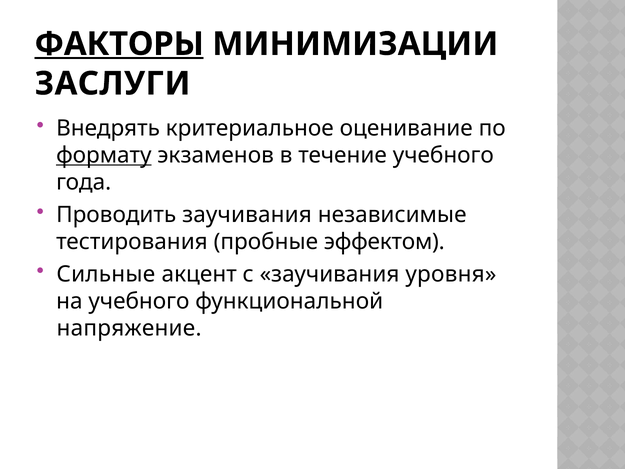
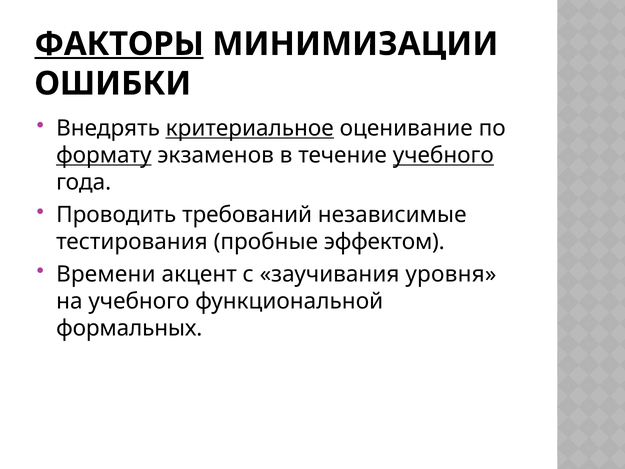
ЗАСЛУГИ: ЗАСЛУГИ -> ОШИБКИ (113, 84)
критериальное underline: none -> present (250, 128)
учебного underline: none -> present (443, 155)
Проводить заучивания: заучивания -> требований (247, 215)
Сильные: Сильные -> Времени (106, 274)
напряжение: напряжение -> формальных (129, 328)
